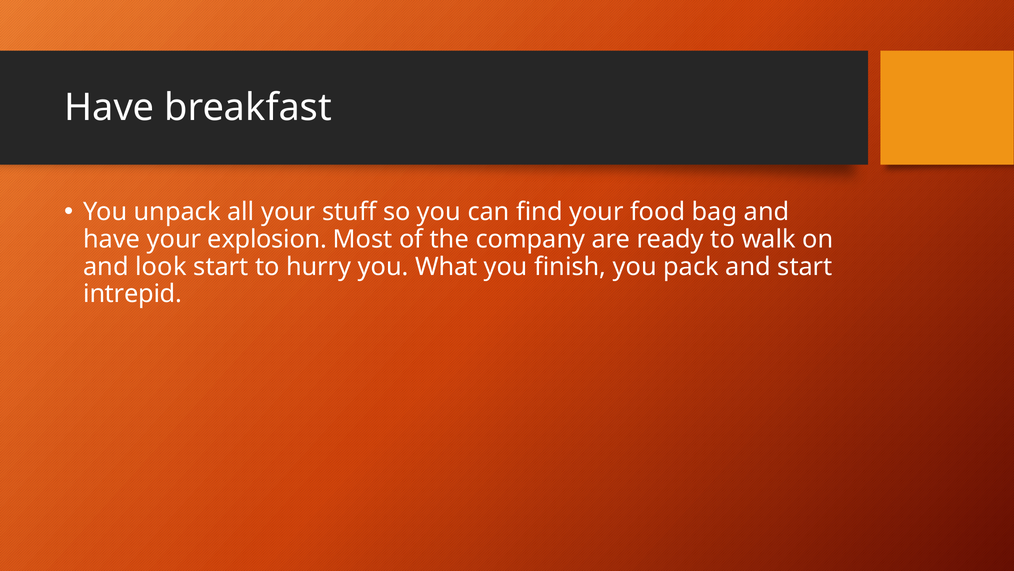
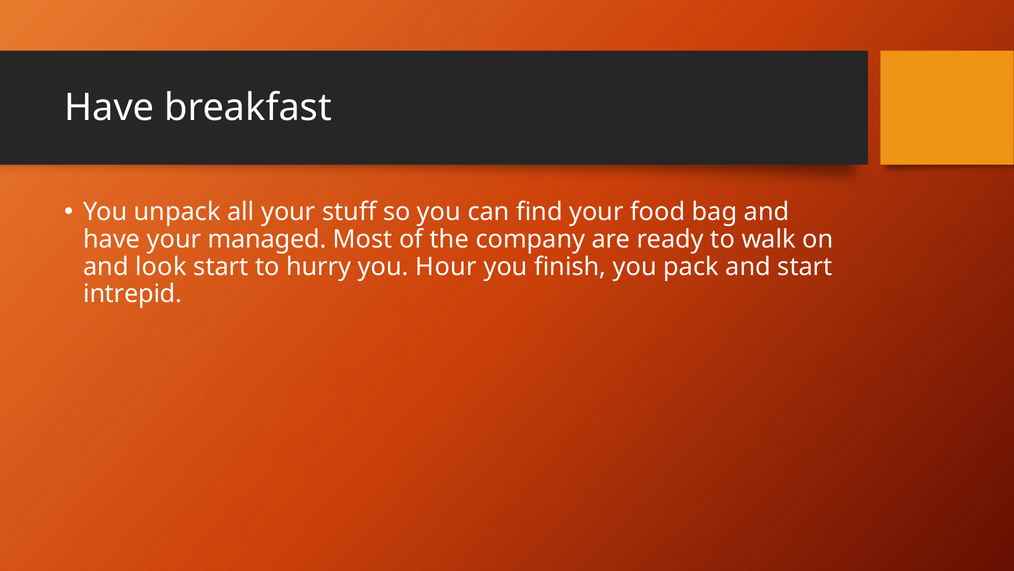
explosion: explosion -> managed (267, 239)
What: What -> Hour (446, 266)
